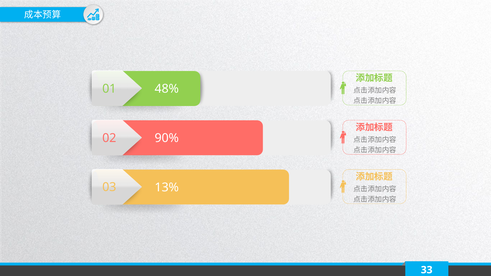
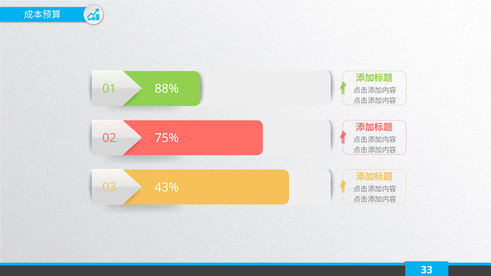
48%: 48% -> 88% (167, 89)
90%: 90% -> 75% (167, 138)
13%: 13% -> 43% (167, 187)
